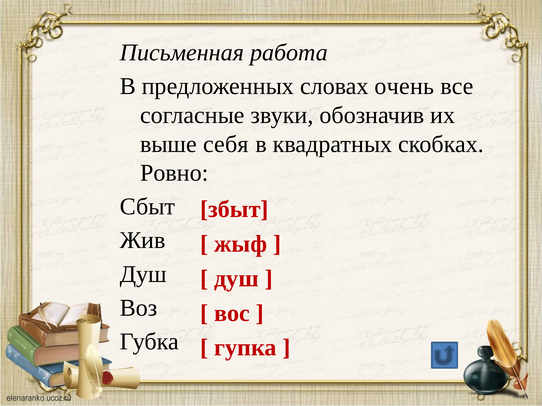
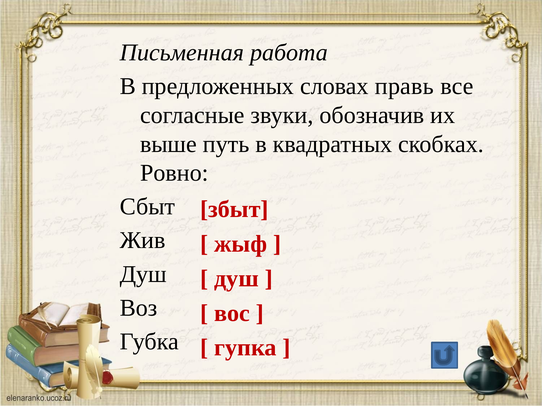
очень: очень -> правь (404, 86)
себя: себя -> путь (226, 144)
